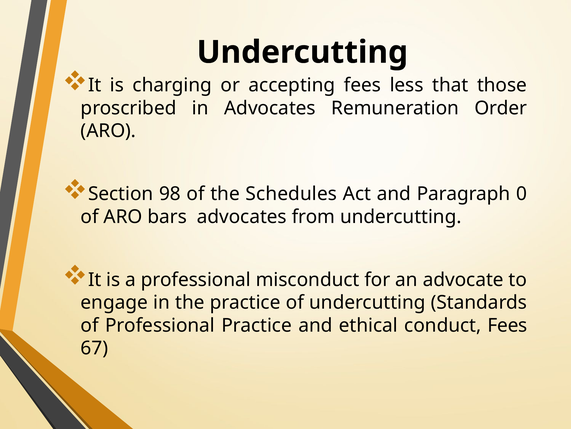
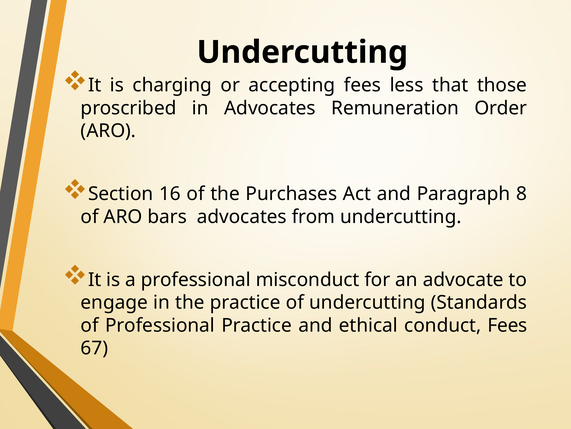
98: 98 -> 16 (170, 194)
Schedules: Schedules -> Purchases (291, 194)
0: 0 -> 8 (522, 194)
